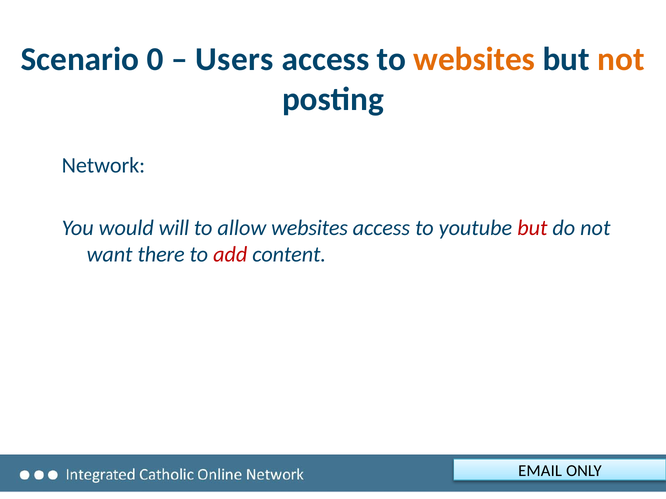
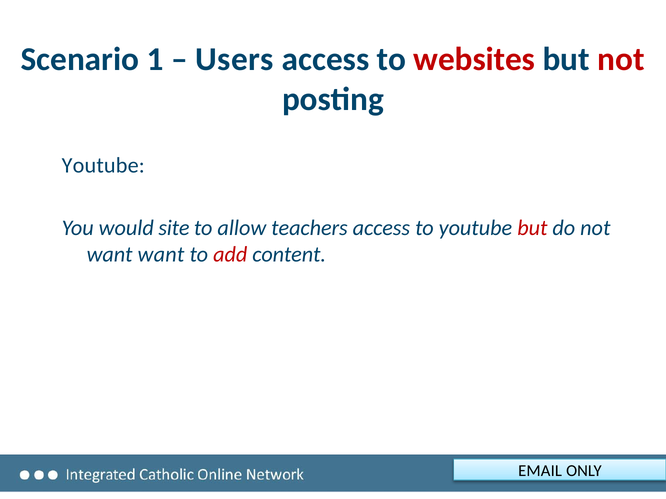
0: 0 -> 1 (155, 60)
websites colour: orange -> red (474, 60)
not colour: orange -> red (621, 60)
Network: Network -> Youtube (103, 166)
will: will -> site (174, 228)
allow websites: websites -> teachers (309, 228)
want there: there -> want (161, 255)
